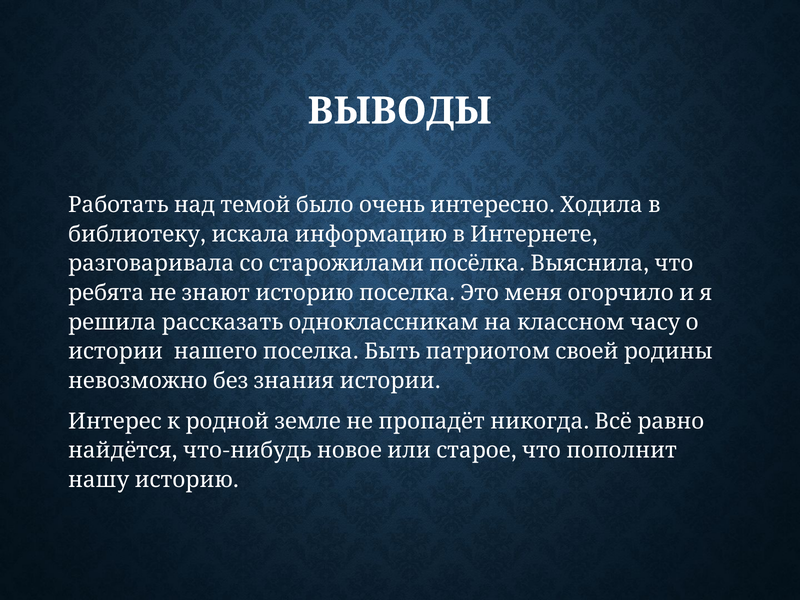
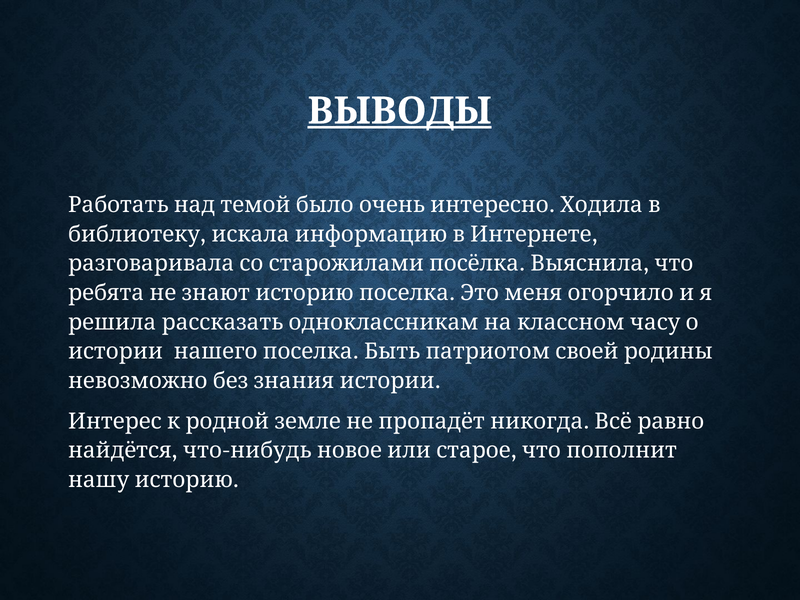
ВЫВОДЫ underline: none -> present (400, 111)
